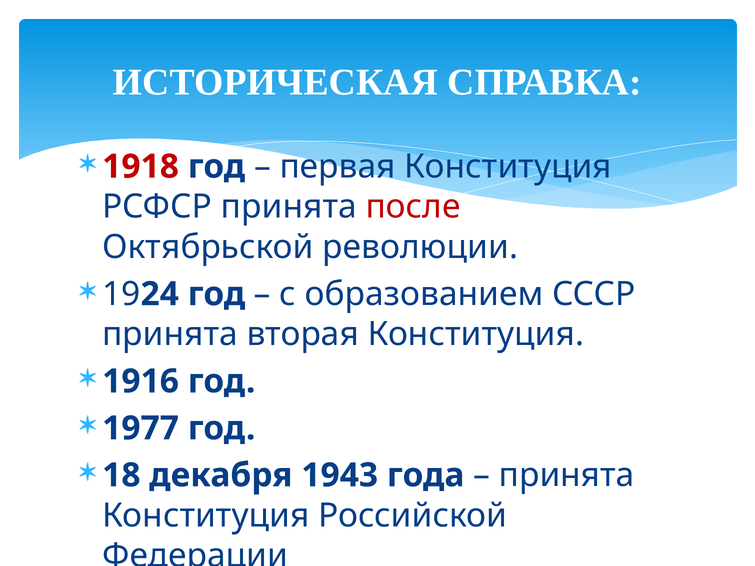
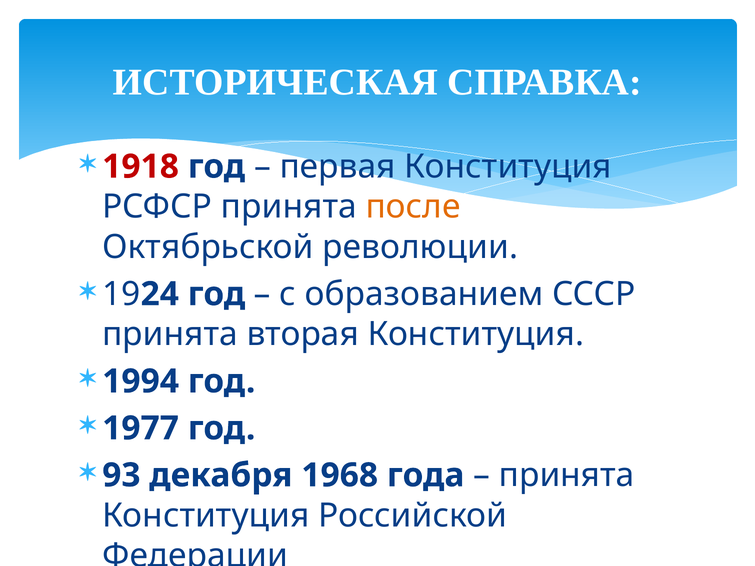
после colour: red -> orange (413, 207)
1916: 1916 -> 1994 (141, 381)
18: 18 -> 93 (121, 475)
1943: 1943 -> 1968 (340, 475)
